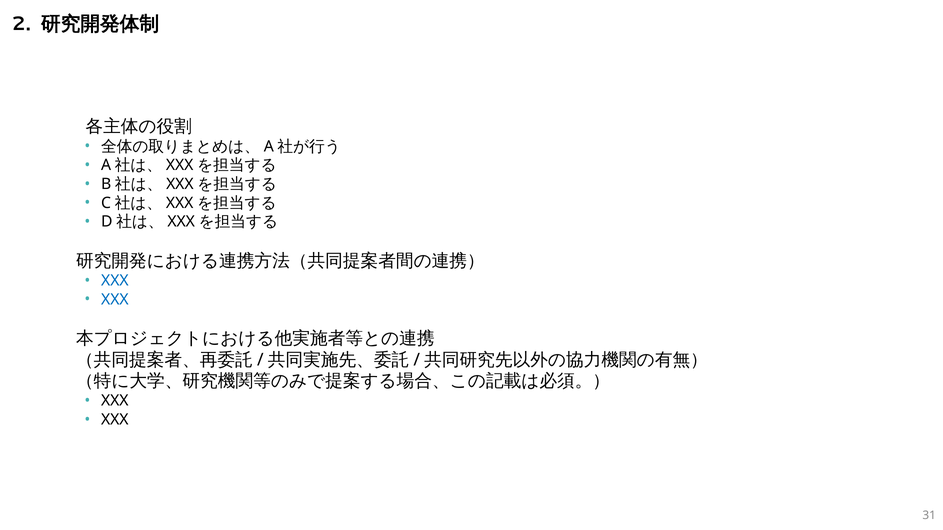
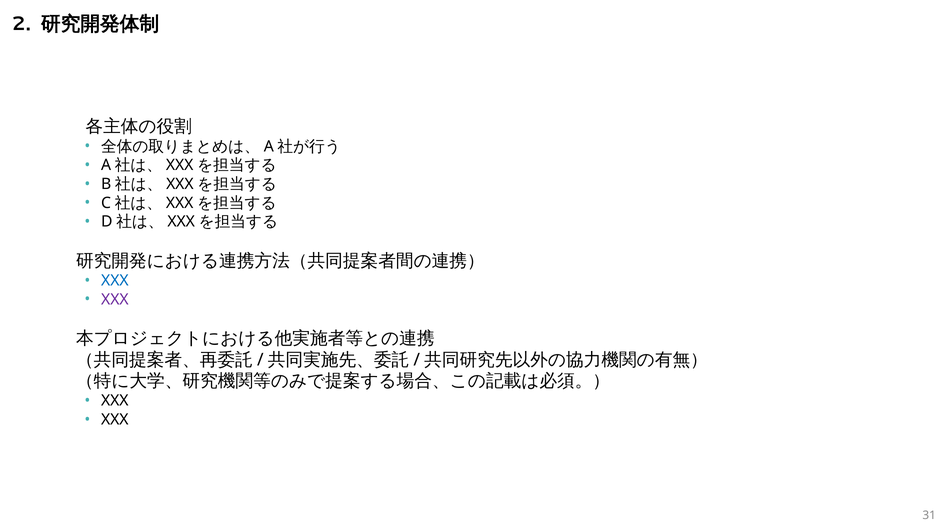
XXX colour: blue -> purple (115, 300)
